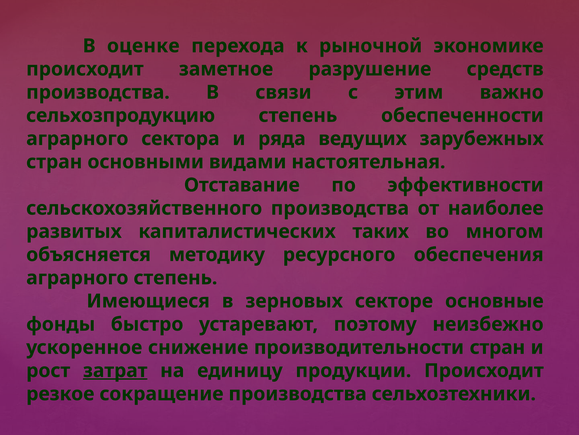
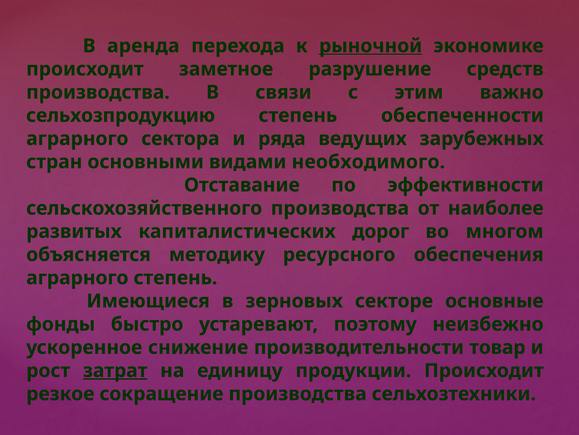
оценке: оценке -> аренда (143, 46)
рыночной underline: none -> present (371, 46)
настоятельная: настоятельная -> необходимого (368, 162)
таких: таких -> дорог (381, 231)
производительности стран: стран -> товар (497, 347)
